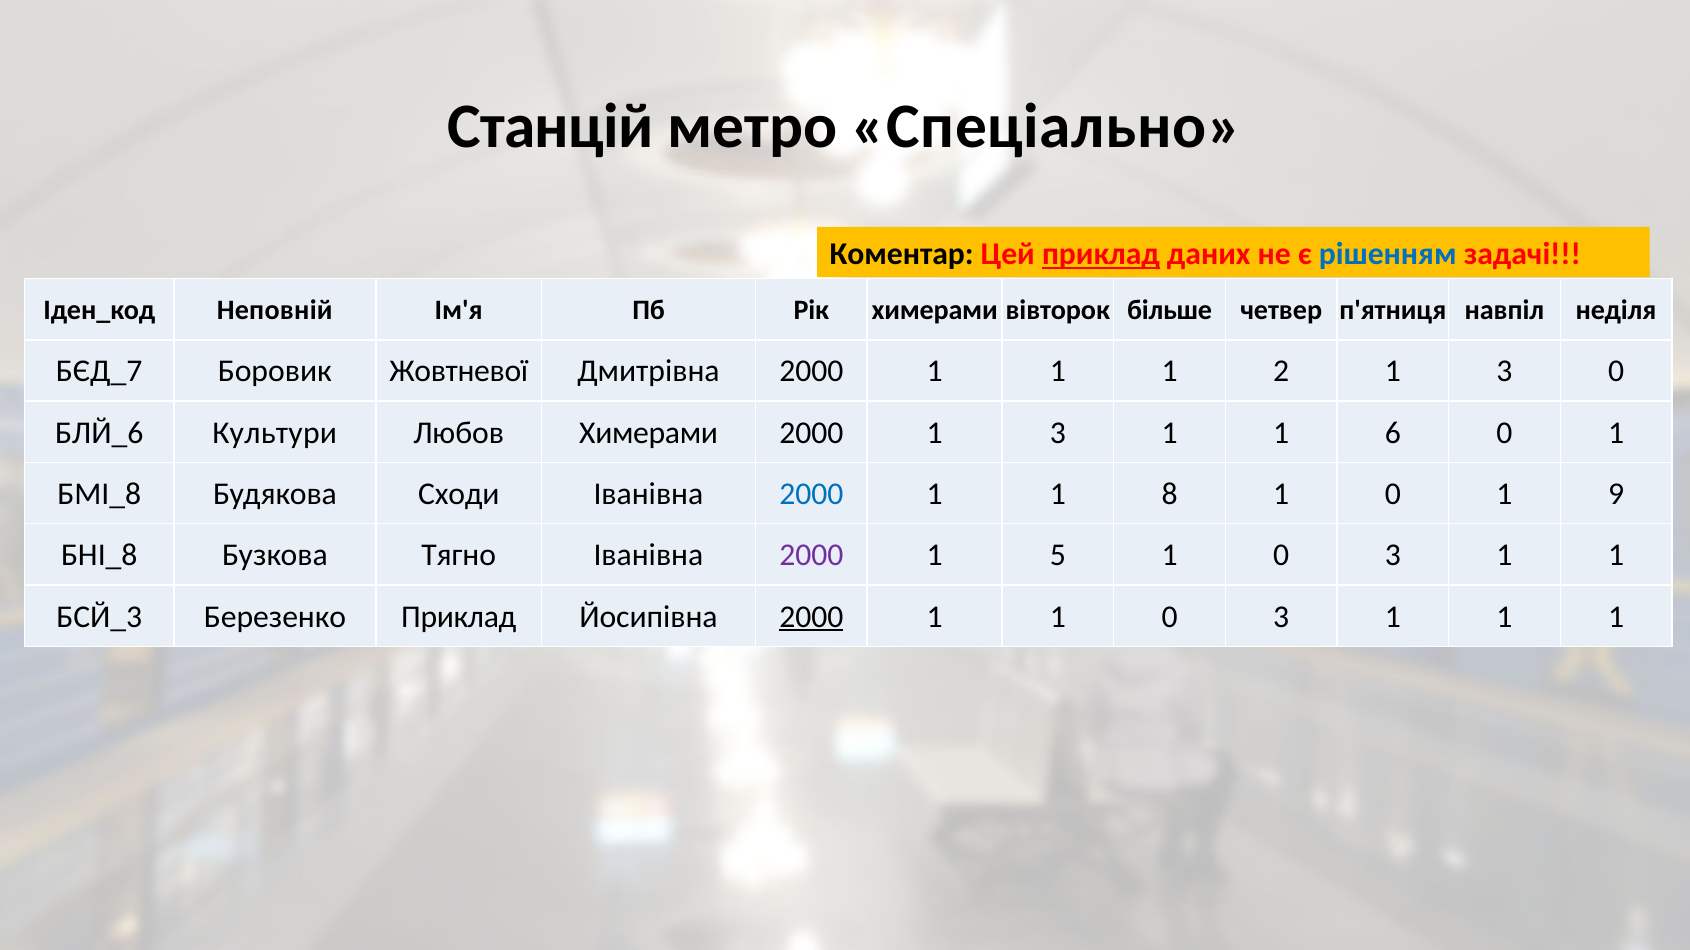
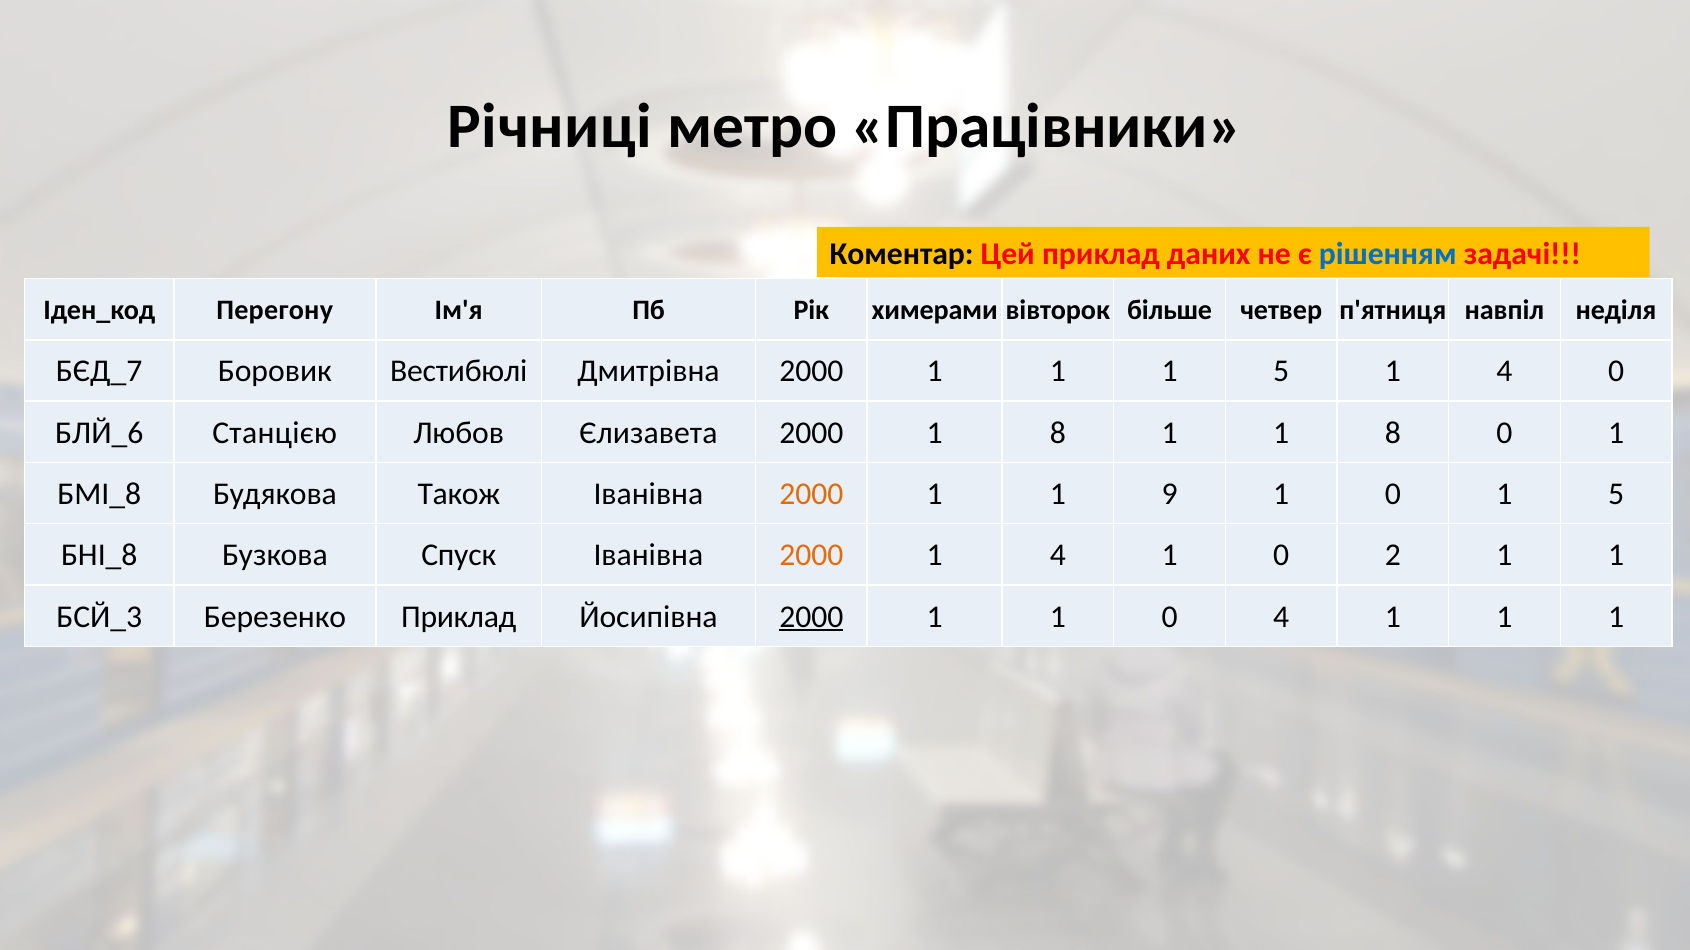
Станцій: Станцій -> Річниці (550, 126)
Спеціально: Спеціально -> Працівники (1047, 126)
приклад underline: present -> none (1101, 254)
Неповній: Неповній -> Перегону (275, 310)
Жовтневої: Жовтневої -> Вестибюлі (459, 372)
1 1 2: 2 -> 5 (1281, 372)
3: 3 -> 4 (1504, 372)
Культури: Культури -> Станцією (275, 433)
Любов Химерами: Химерами -> Єлизавета (648, 433)
2000 1 3: 3 -> 8 (1058, 433)
1 1 6: 6 -> 8 (1393, 433)
Сходи: Сходи -> Також (459, 494)
2000 colour: blue -> orange (811, 494)
8: 8 -> 9 (1170, 494)
0 1 9: 9 -> 5 (1616, 494)
Тягно: Тягно -> Спуск (459, 556)
2000 colour: purple -> orange (811, 556)
5: 5 -> 4 (1058, 556)
3: 3 -> 2 (1393, 556)
1 1 0 3: 3 -> 4 (1281, 617)
